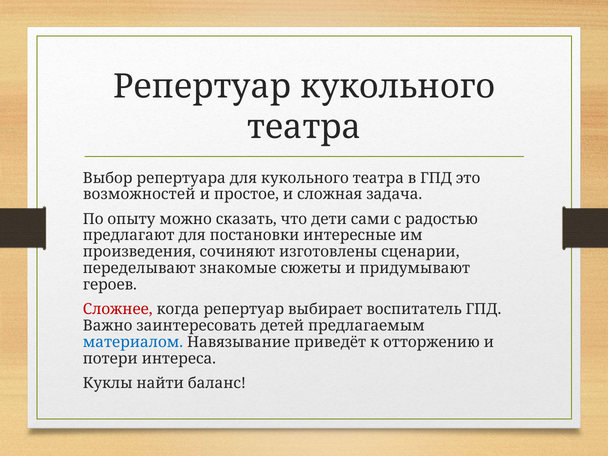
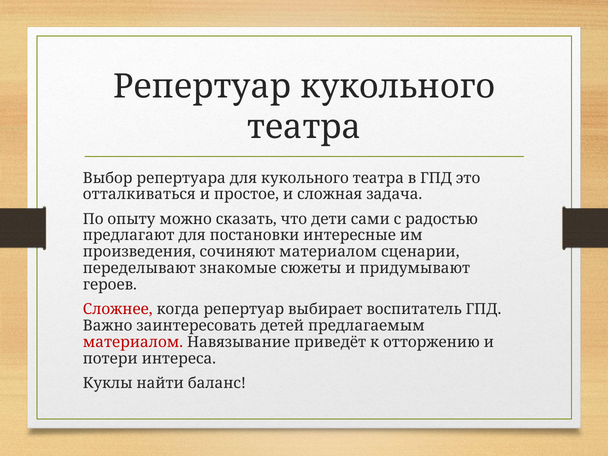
возможностей: возможностей -> отталкиваться (139, 194)
сочиняют изготовлены: изготовлены -> материалом (328, 252)
материалом colour: blue -> red (133, 342)
